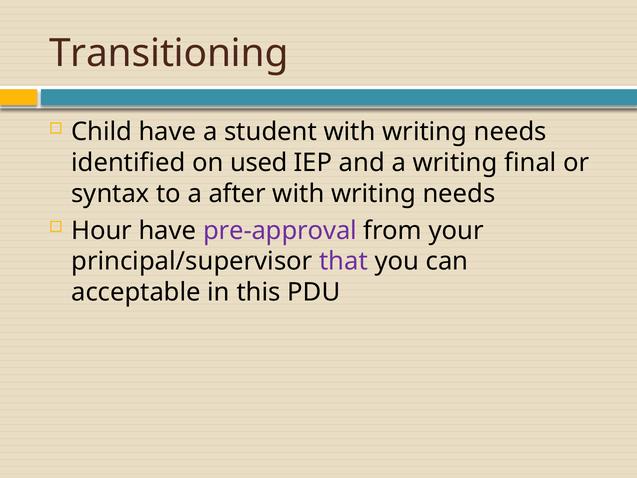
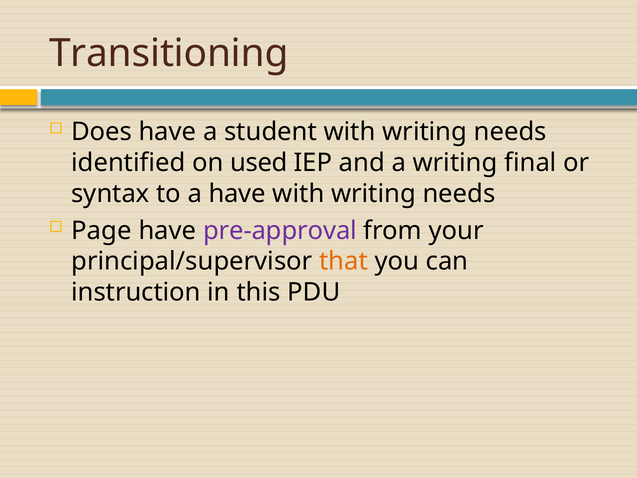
Child: Child -> Does (102, 132)
a after: after -> have (237, 193)
Hour: Hour -> Page (102, 230)
that colour: purple -> orange (343, 261)
acceptable: acceptable -> instruction (136, 292)
